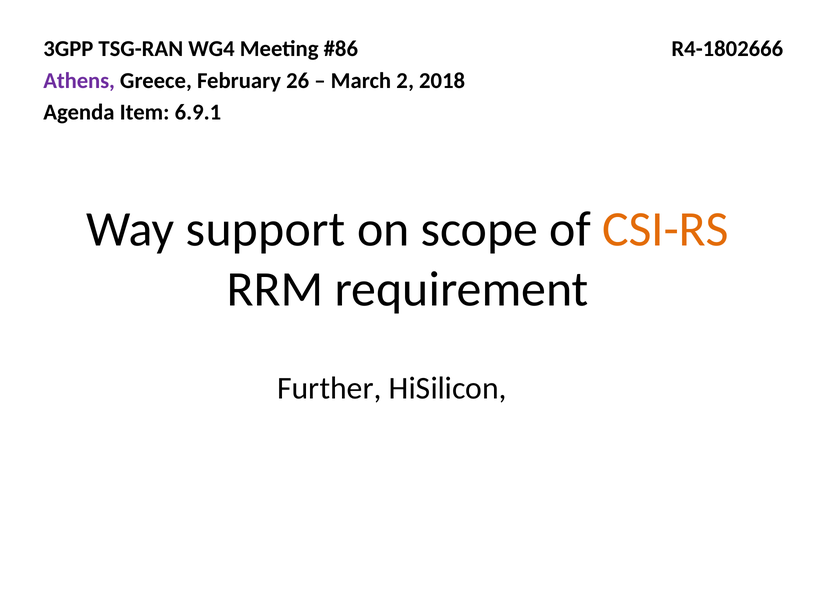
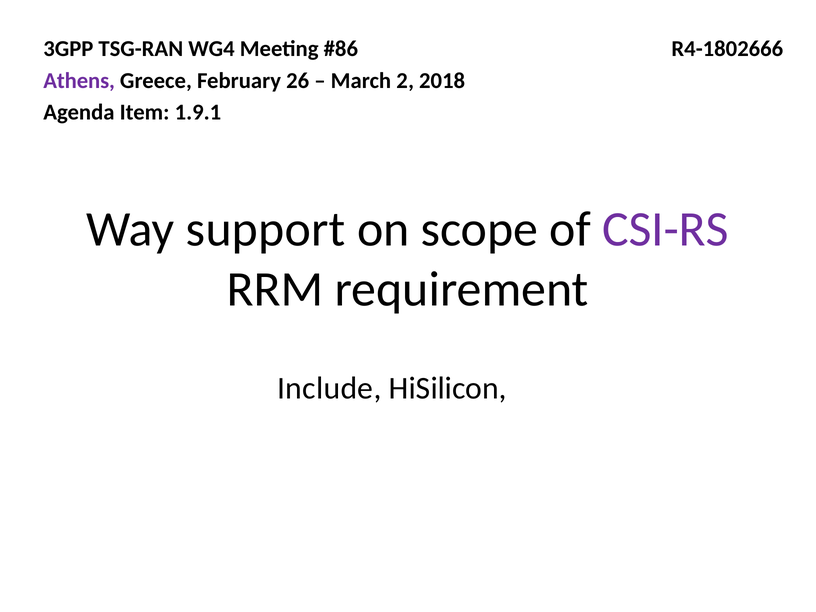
6.9.1: 6.9.1 -> 1.9.1 (198, 112)
CSI-RS colour: orange -> purple (665, 229)
Further: Further -> Include (329, 388)
